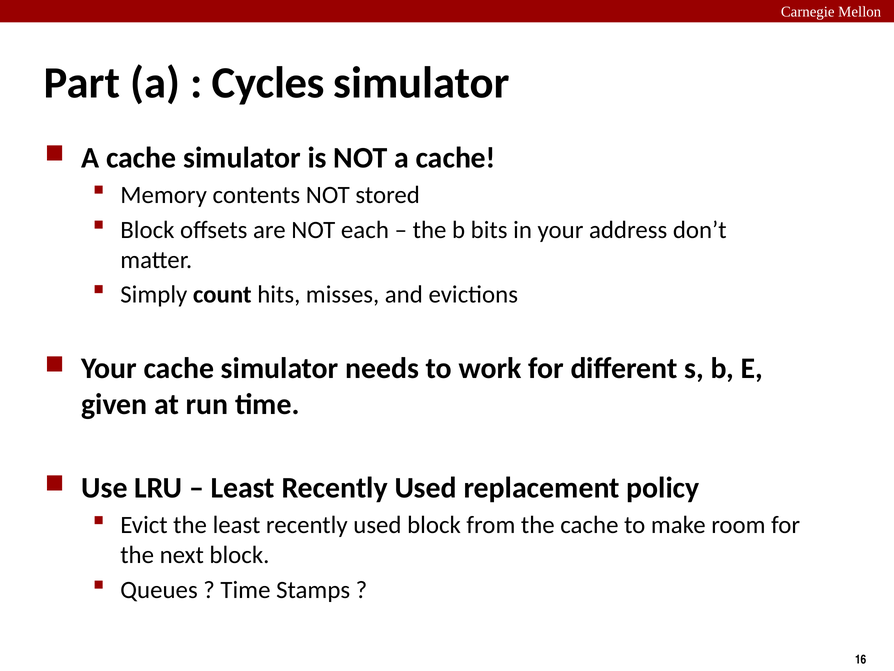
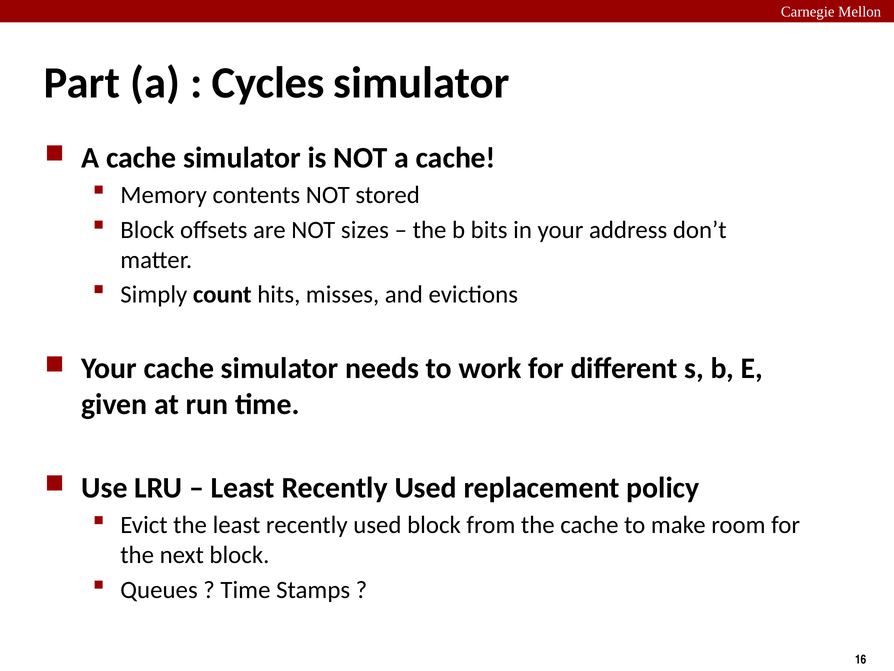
each: each -> sizes (365, 230)
